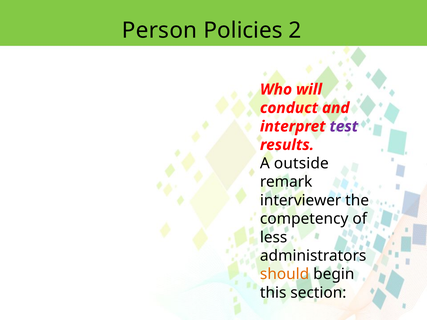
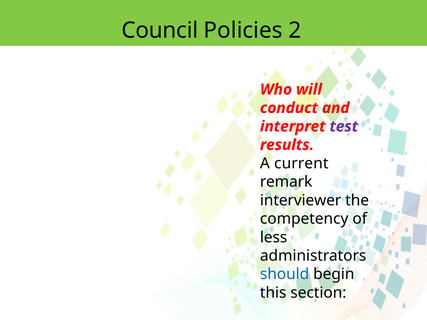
Person: Person -> Council (160, 30)
outside: outside -> current (301, 163)
should colour: orange -> blue (285, 274)
